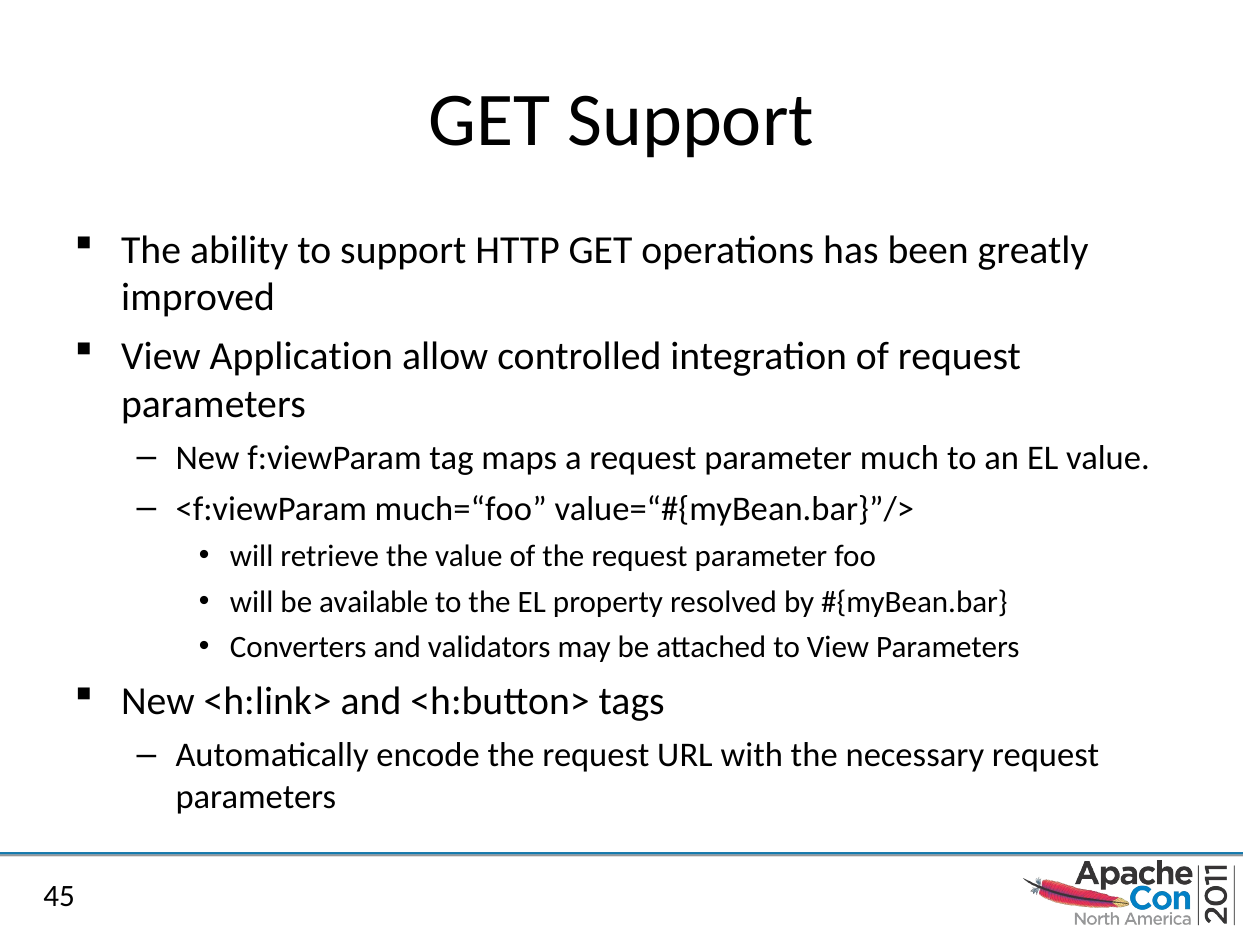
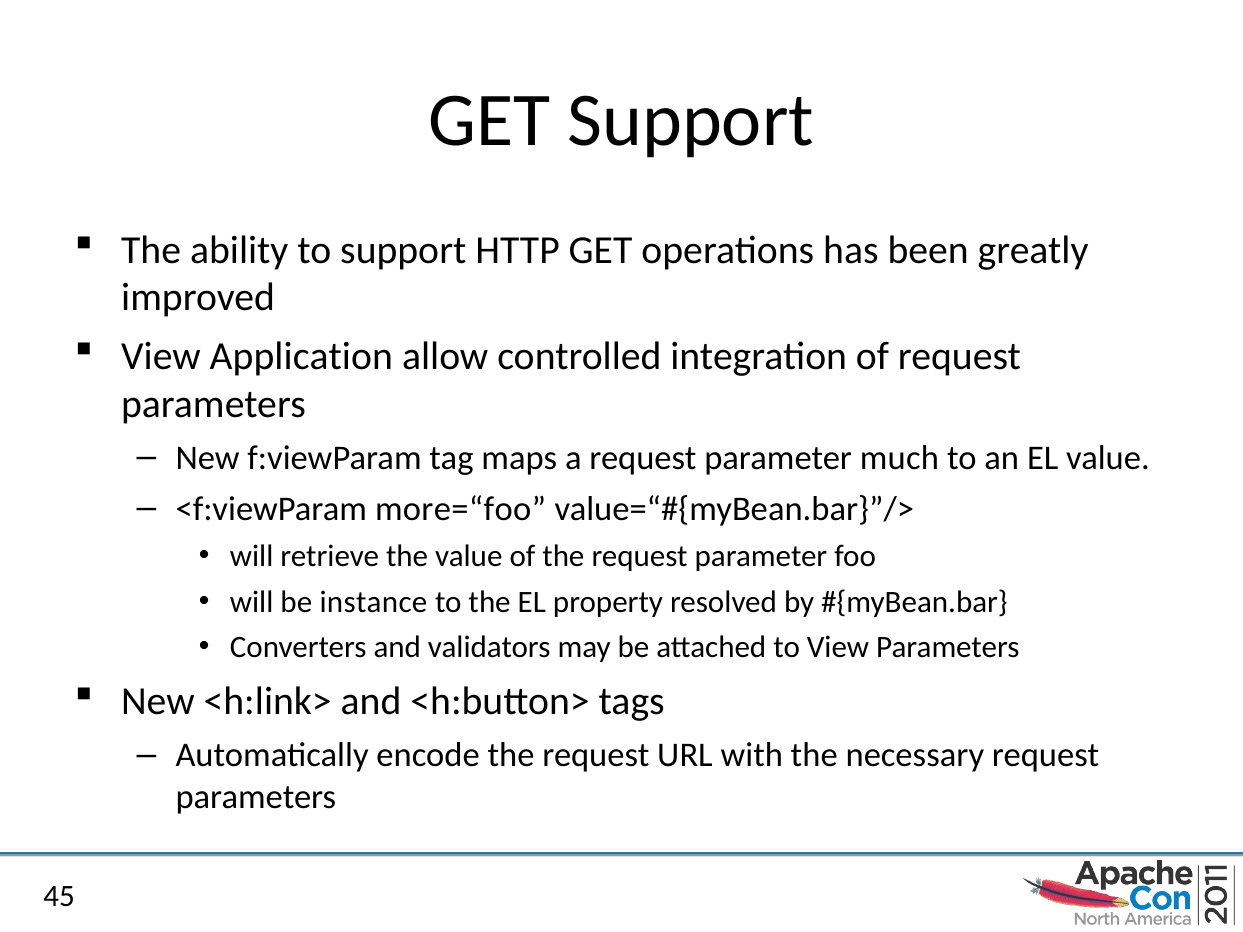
much=“foo: much=“foo -> more=“foo (461, 509)
available: available -> instance (373, 602)
